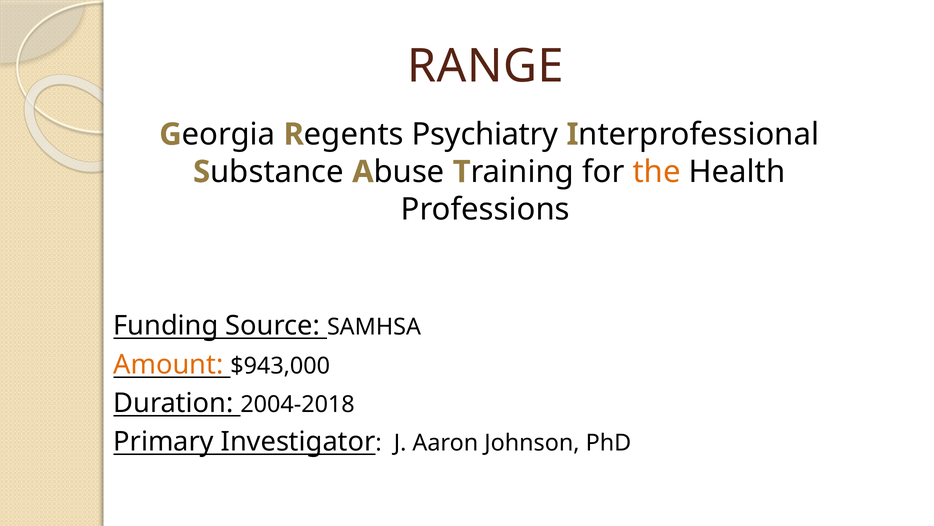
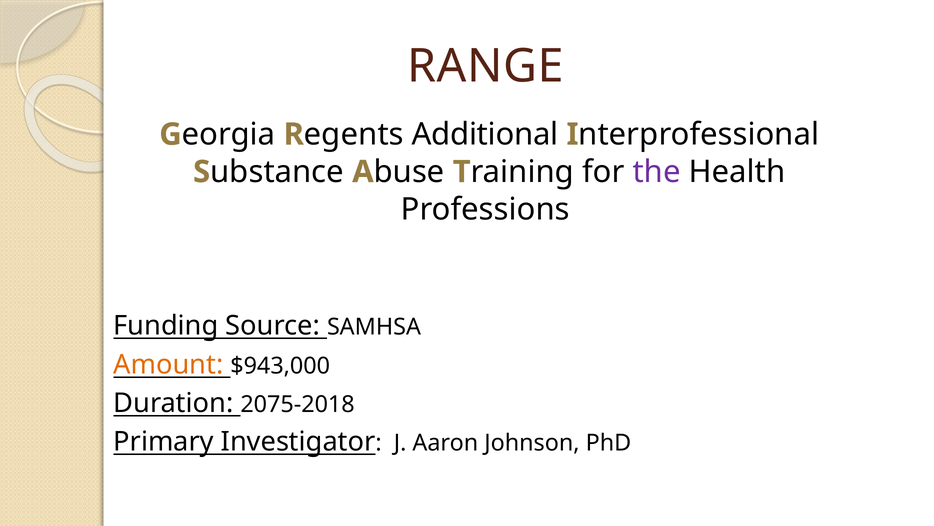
Psychiatry: Psychiatry -> Additional (485, 134)
the colour: orange -> purple (657, 172)
2004-2018: 2004-2018 -> 2075-2018 (298, 404)
